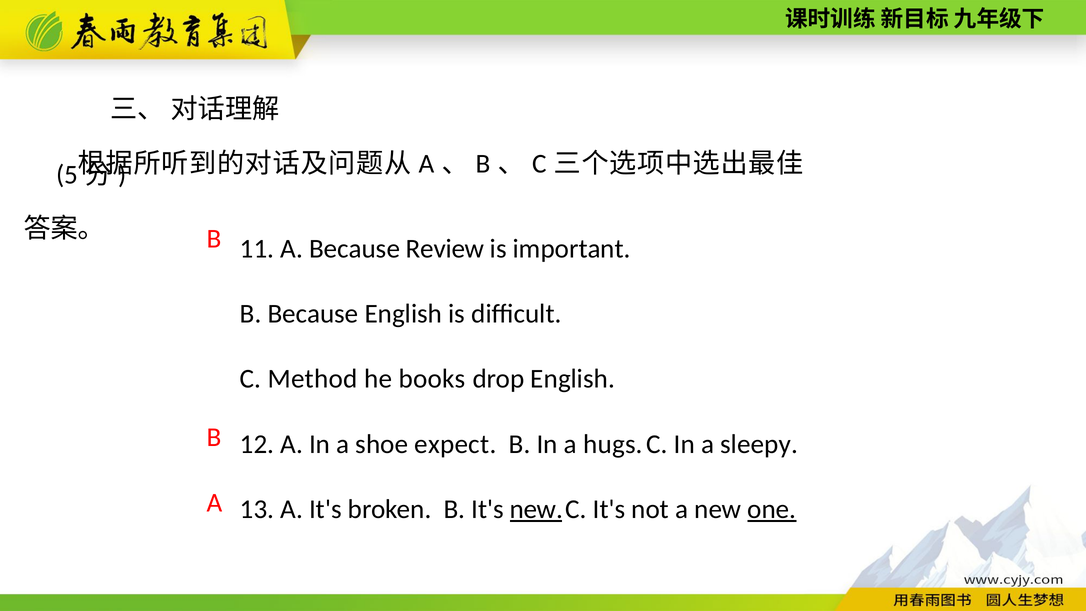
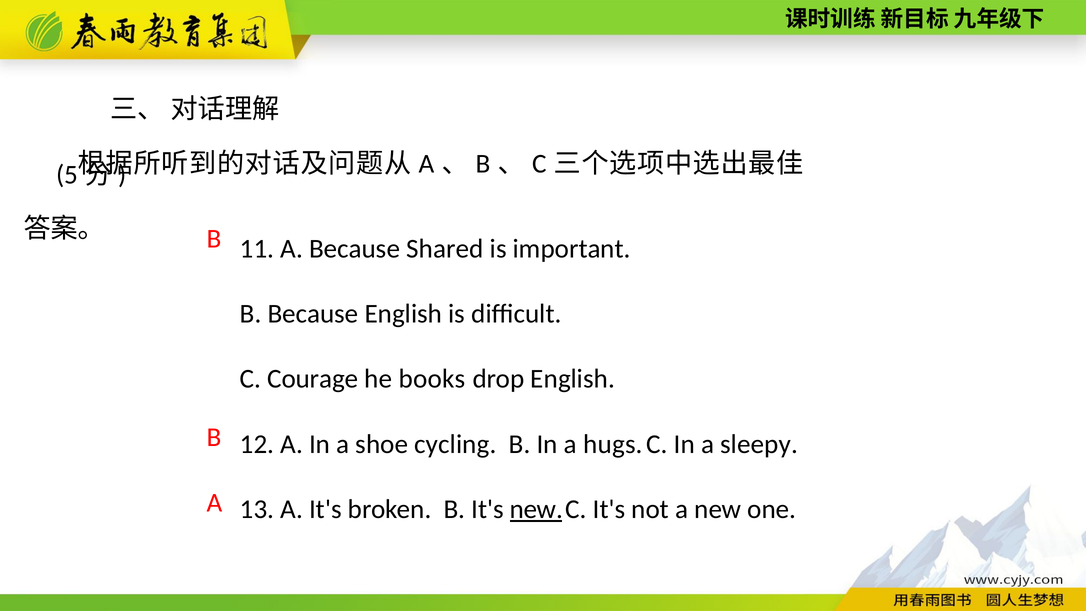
Review: Review -> Shared (445, 249)
Method: Method -> Courage (313, 379)
expect: expect -> cycling (455, 444)
one underline: present -> none (772, 509)
